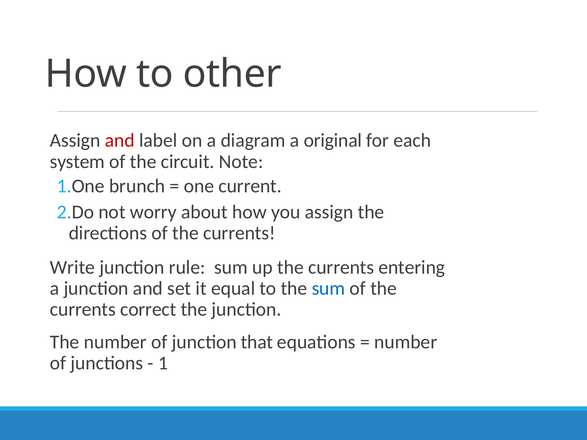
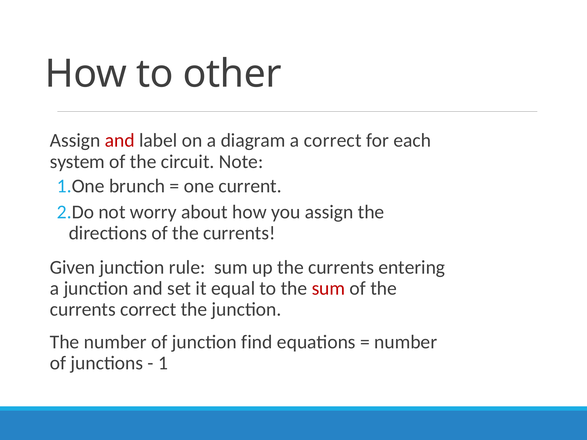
a original: original -> correct (333, 141)
Write: Write -> Given (73, 267)
sum colour: blue -> red (328, 289)
that: that -> find (257, 342)
